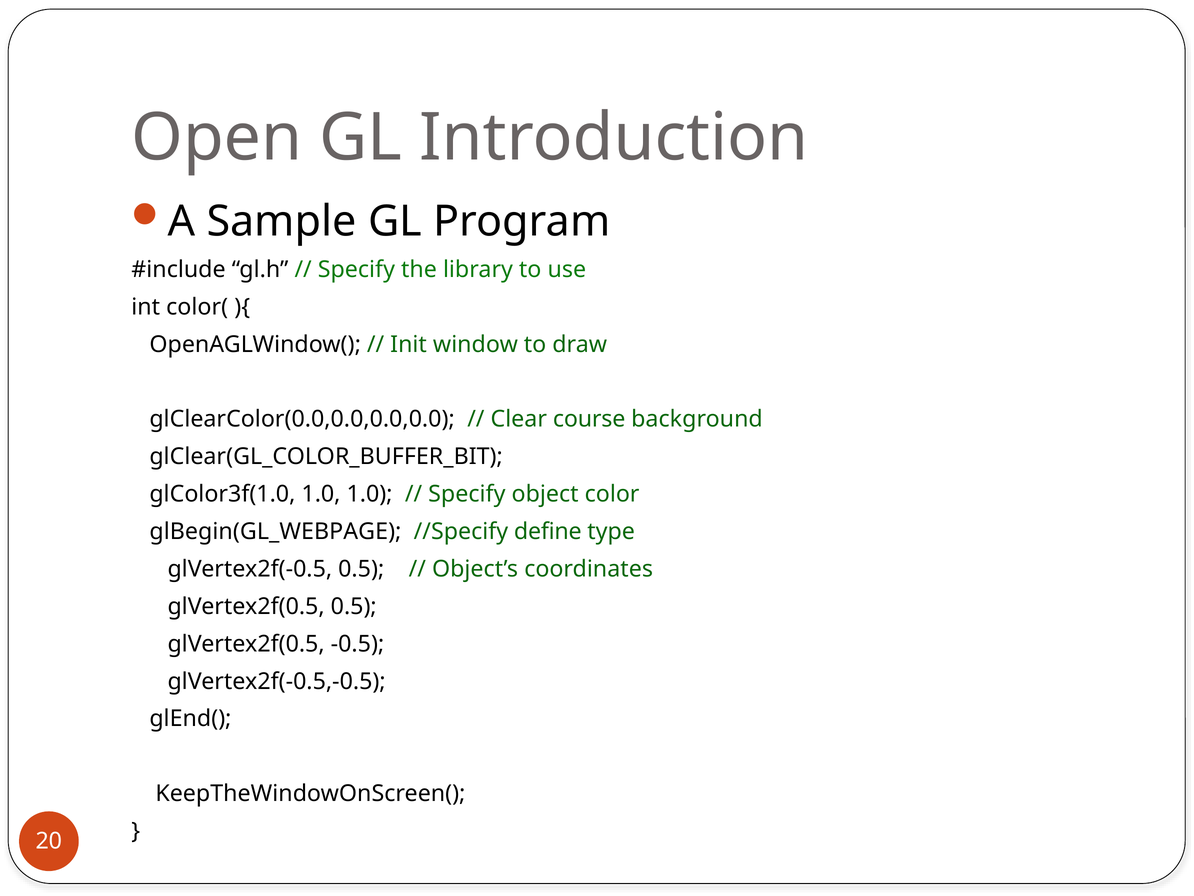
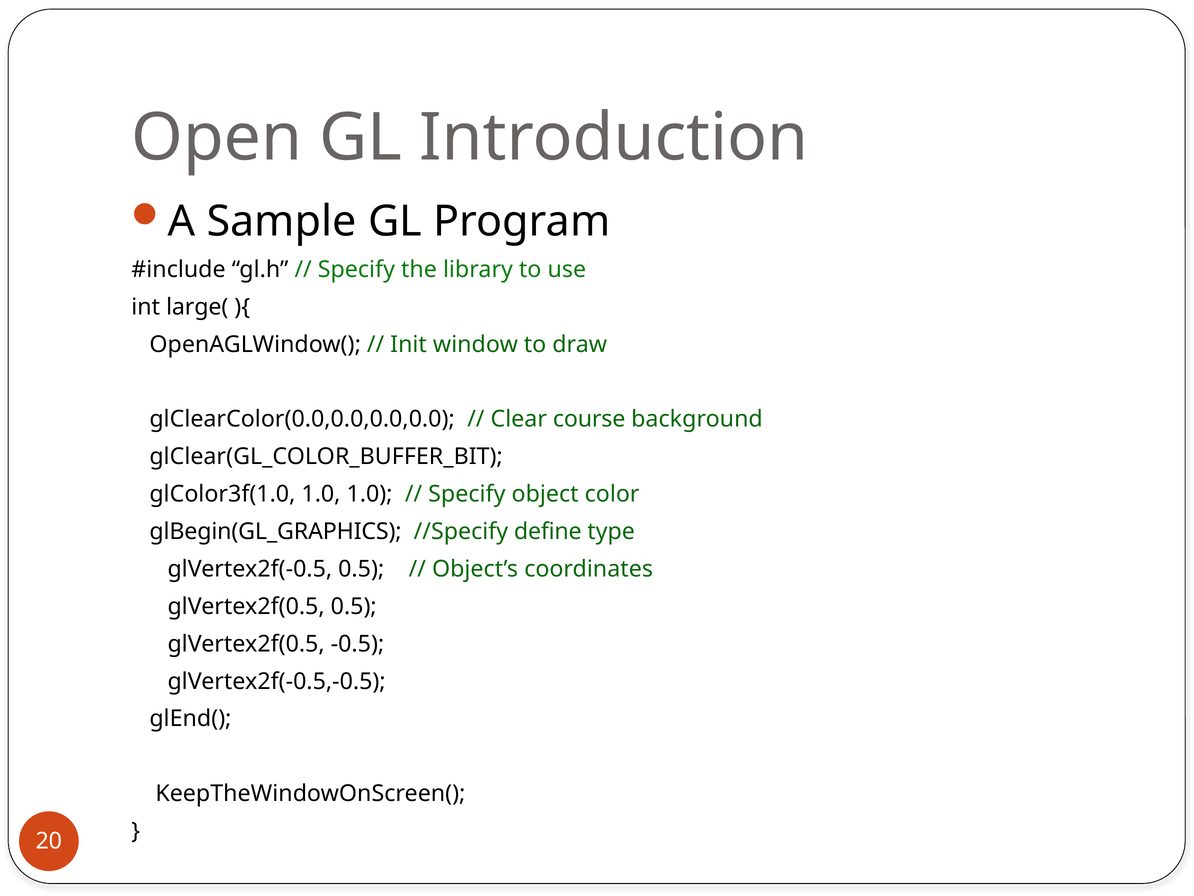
color(: color( -> large( (197, 307)
glBegin(GL_WEBPAGE: glBegin(GL_WEBPAGE -> glBegin(GL_GRAPHICS (276, 531)
